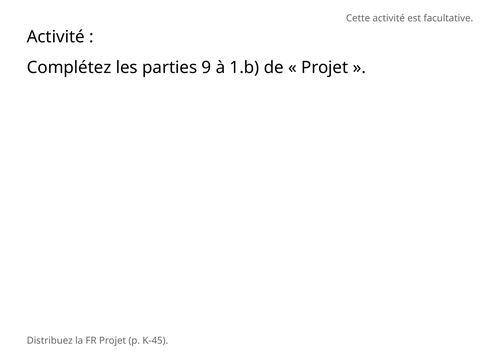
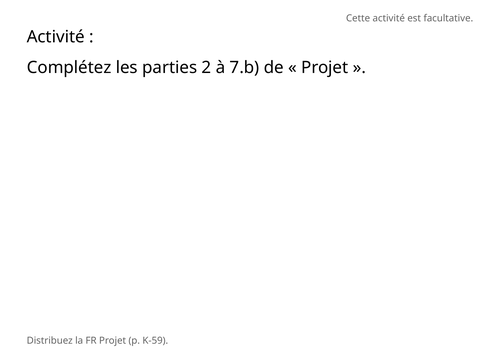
9: 9 -> 2 (206, 67)
1.b: 1.b -> 7.b (245, 67)
K-45: K-45 -> K-59 (155, 340)
